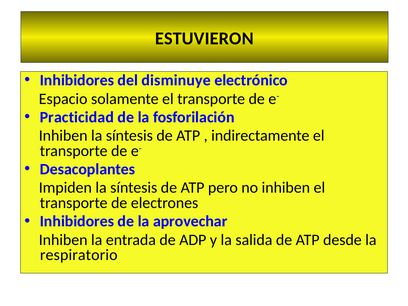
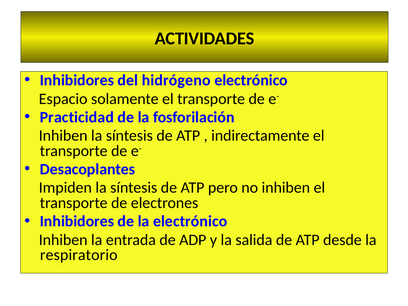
ESTUVIERON: ESTUVIERON -> ACTIVIDADES (205, 38)
disminuye: disminuye -> hidrógeno (176, 80)
la aprovechar: aprovechar -> electrónico (190, 221)
